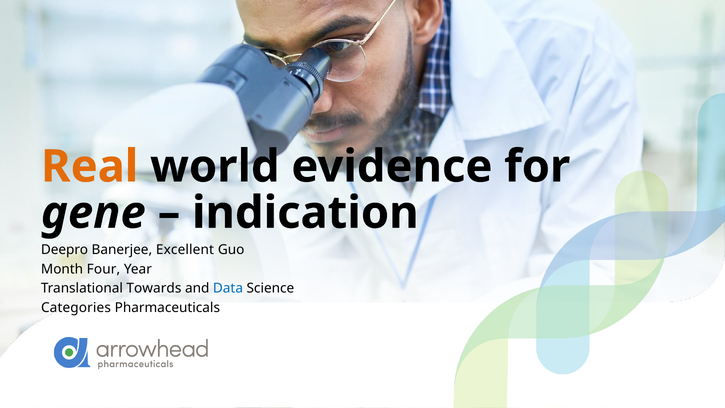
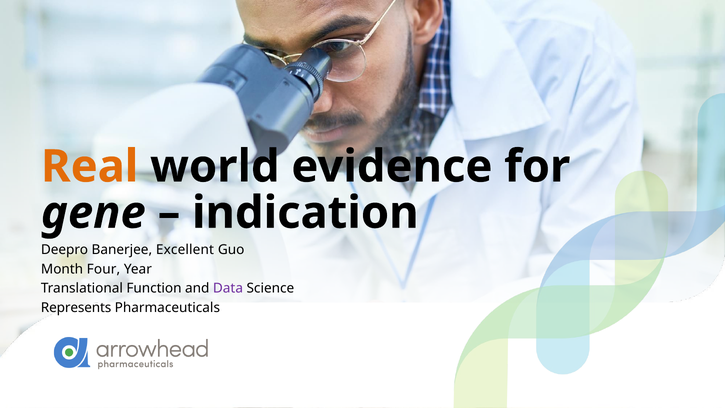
Towards: Towards -> Function (154, 288)
Data colour: blue -> purple (228, 288)
Categories: Categories -> Represents (76, 307)
